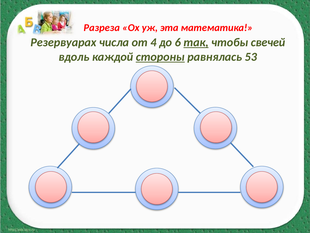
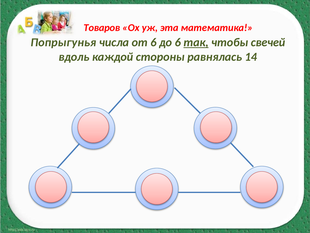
Разреза: Разреза -> Товаров (102, 28)
Резервуарах: Резервуарах -> Попрыгунья (63, 42)
от 4: 4 -> 6 (153, 42)
стороны underline: present -> none (160, 57)
53: 53 -> 14 (251, 57)
